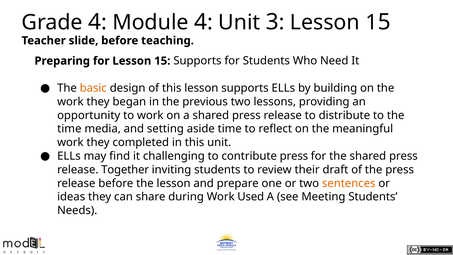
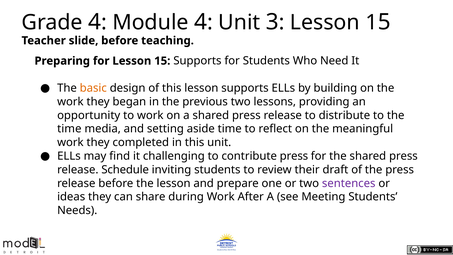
Together: Together -> Schedule (125, 170)
sentences colour: orange -> purple (349, 183)
Used: Used -> After (251, 197)
